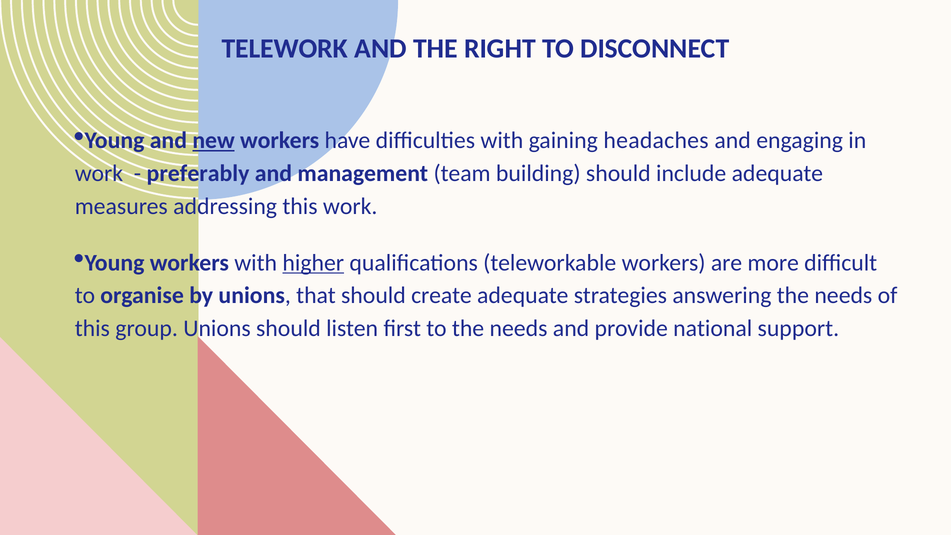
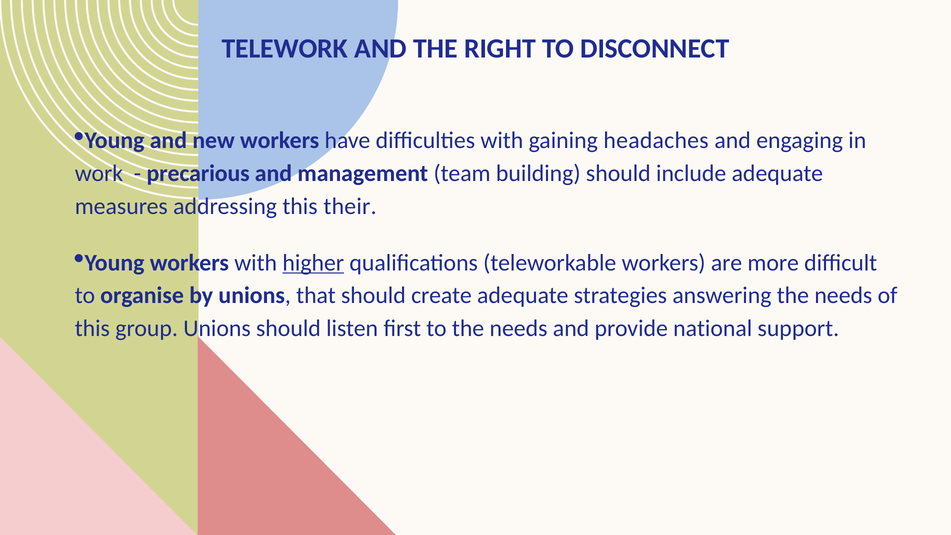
new underline: present -> none (214, 141)
preferably: preferably -> precarious (198, 173)
this work: work -> their (350, 206)
